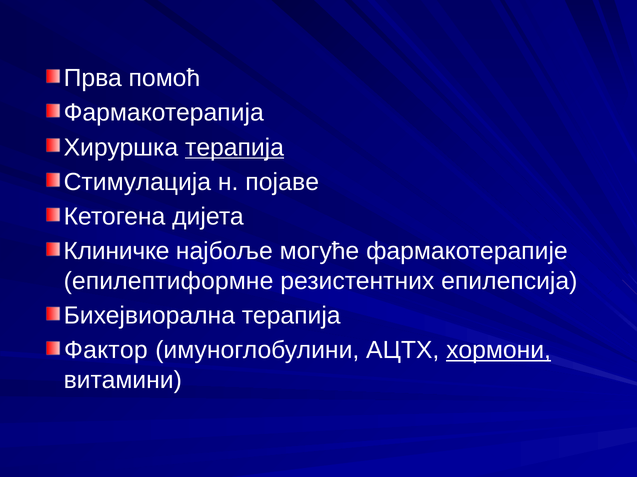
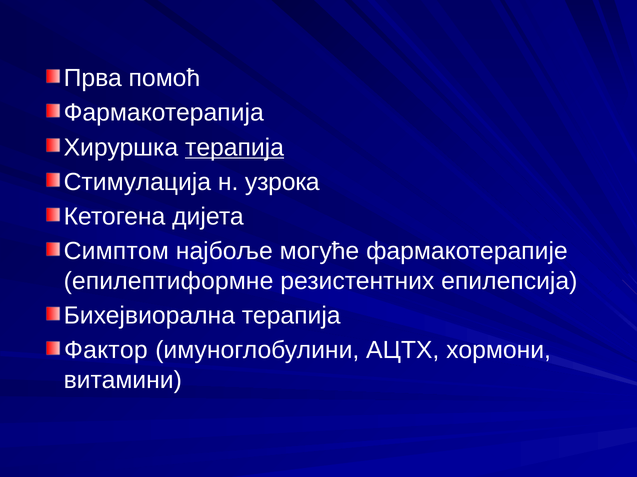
појаве: појаве -> узрока (282, 182)
Клиничке: Клиничке -> Симптом (116, 252)
хормони underline: present -> none (499, 351)
